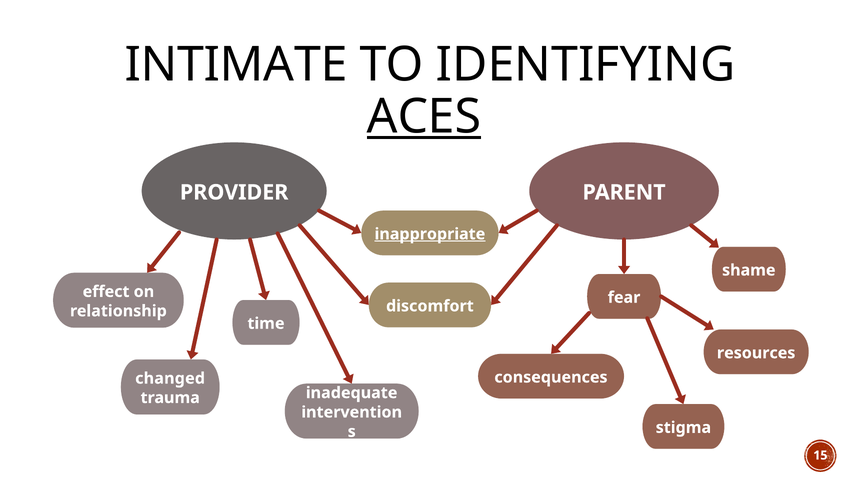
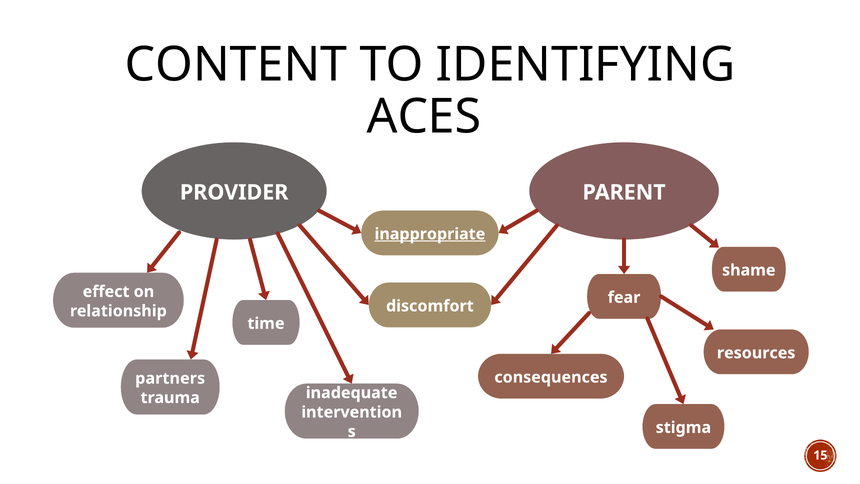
INTIMATE: INTIMATE -> CONTENT (236, 65)
ACES underline: present -> none (424, 117)
changed: changed -> partners (170, 378)
